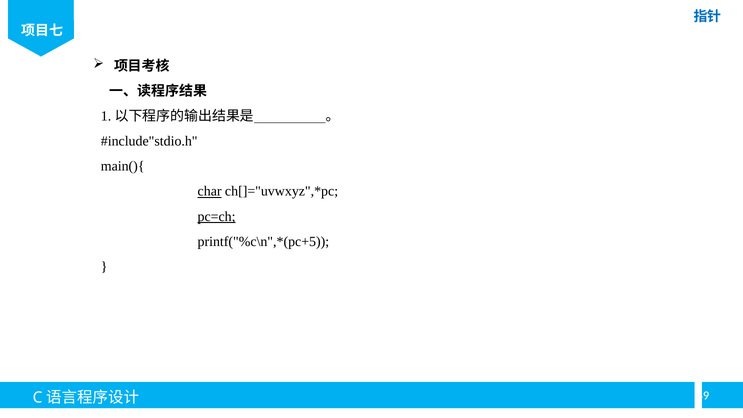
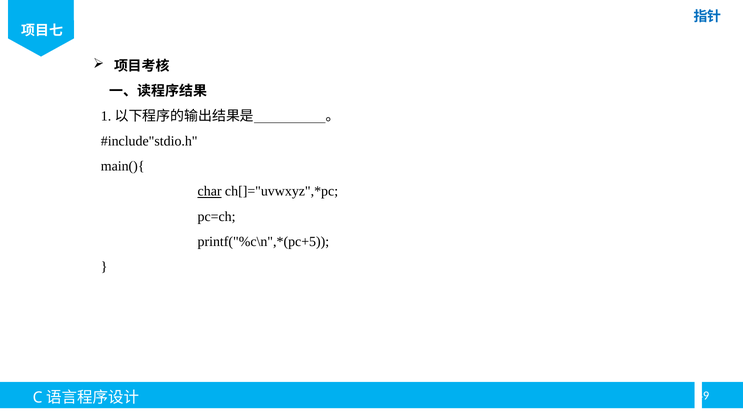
pc=ch underline: present -> none (217, 216)
